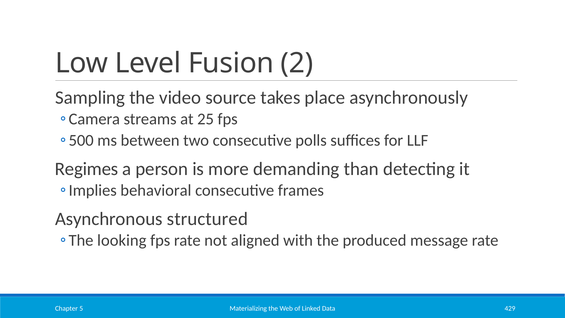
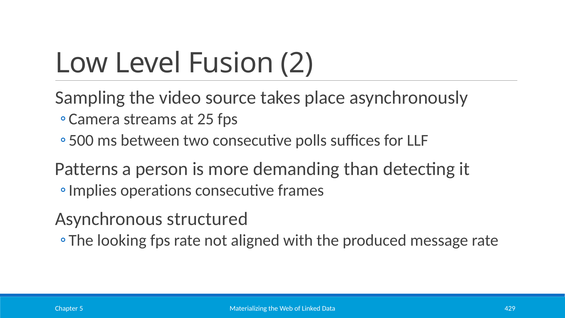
Regimes: Regimes -> Patterns (87, 169)
behavioral: behavioral -> operations (156, 190)
